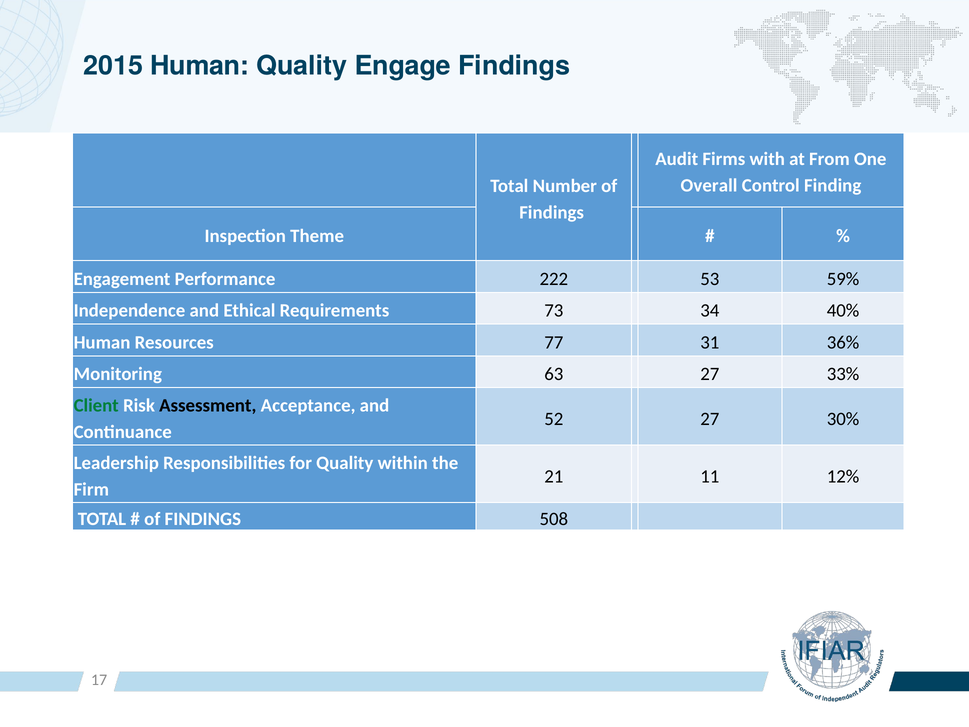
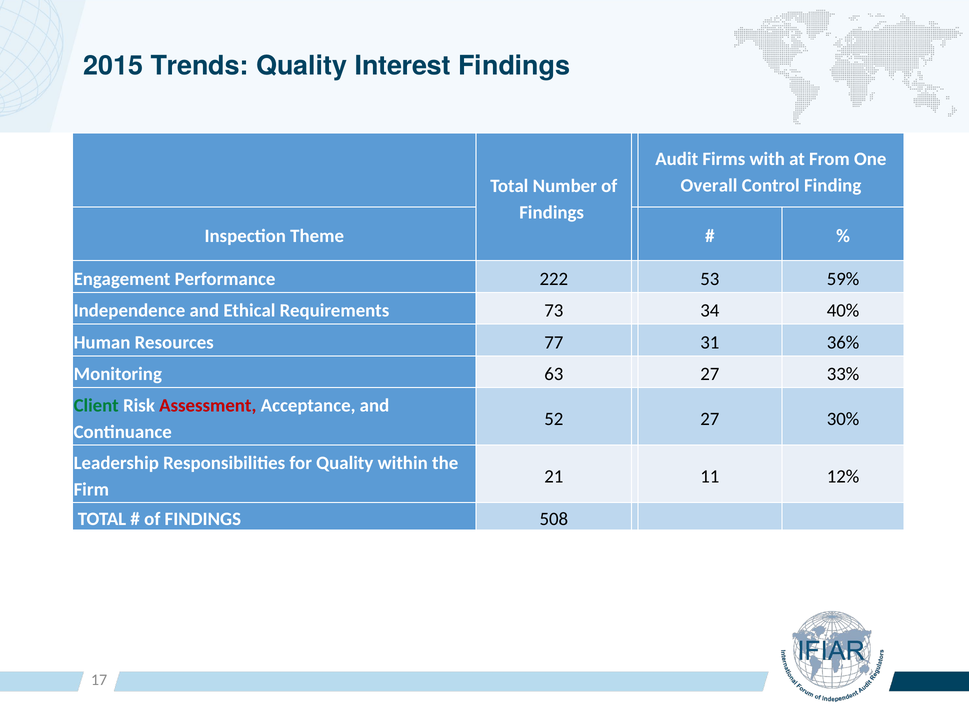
2015 Human: Human -> Trends (200, 66)
Engage: Engage -> Interest (403, 66)
Assessment colour: black -> red (208, 406)
